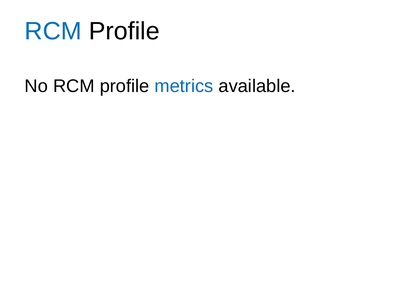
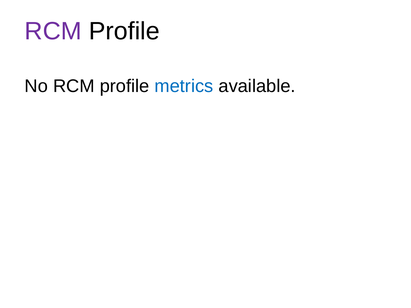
RCM colour: blue -> purple (53, 31)
